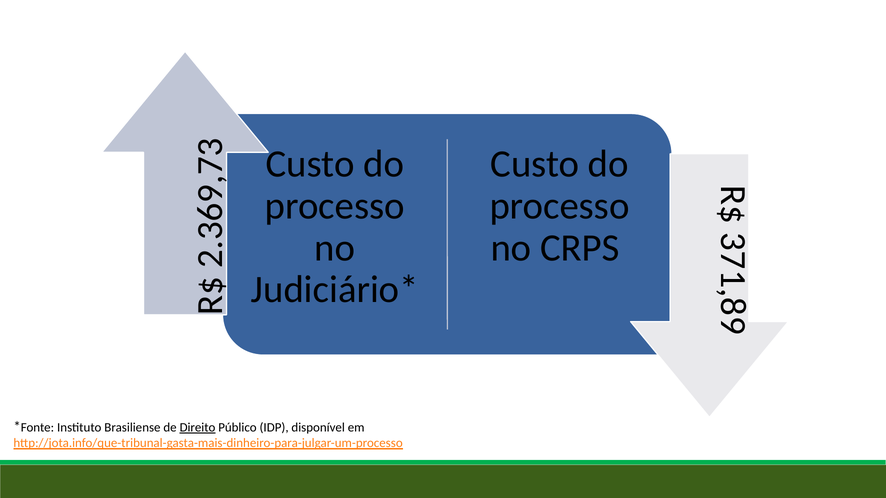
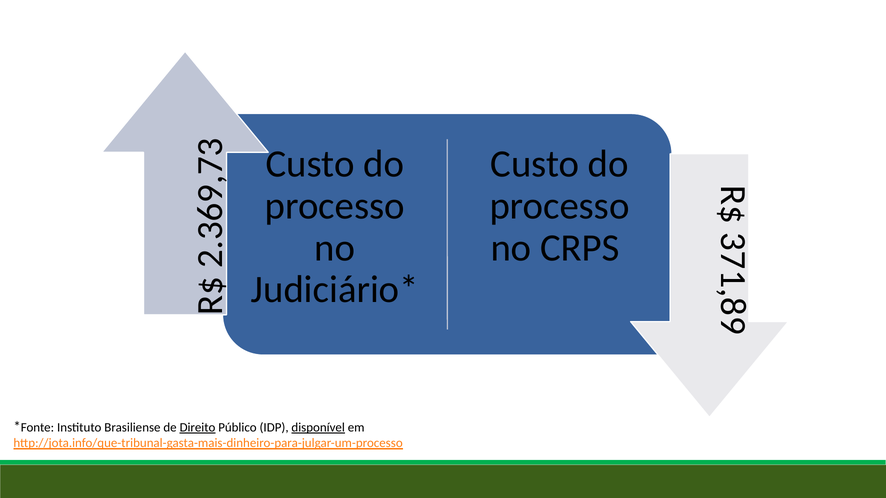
disponível underline: none -> present (318, 428)
